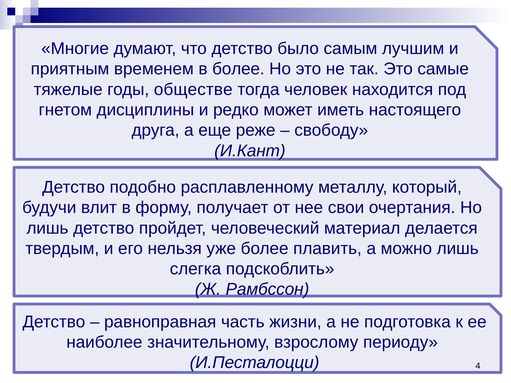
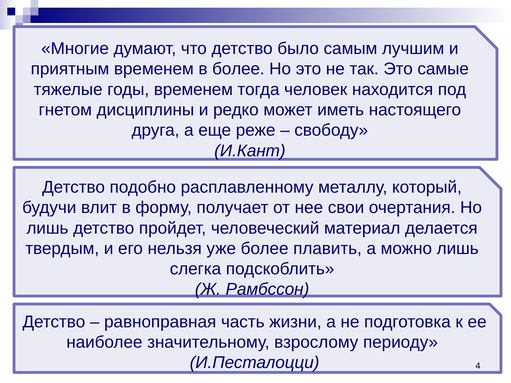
годы обществе: обществе -> временем (193, 90)
